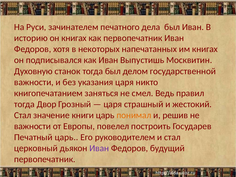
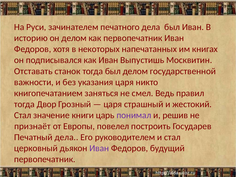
он книгах: книгах -> делом (74, 38)
Духовную: Духовную -> Отставать (33, 71)
понимал colour: orange -> purple (134, 115)
важности: важности -> признаёт (32, 126)
Печатный царь: царь -> дела (66, 137)
